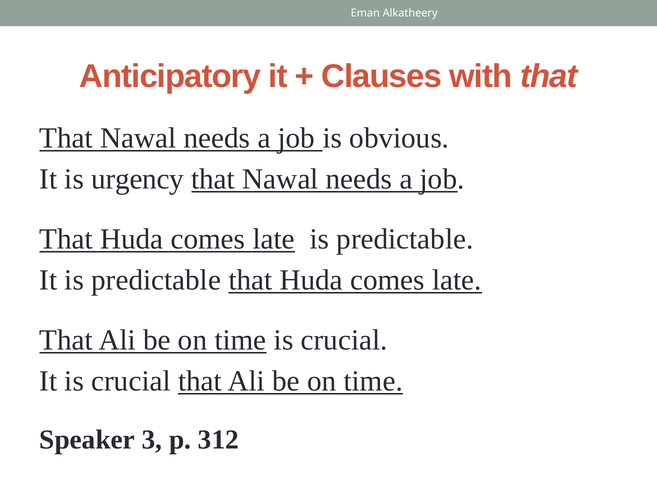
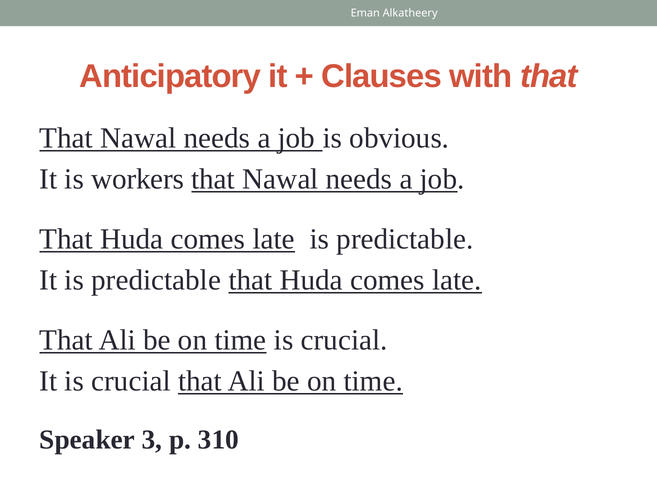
urgency: urgency -> workers (138, 179)
312: 312 -> 310 (219, 439)
